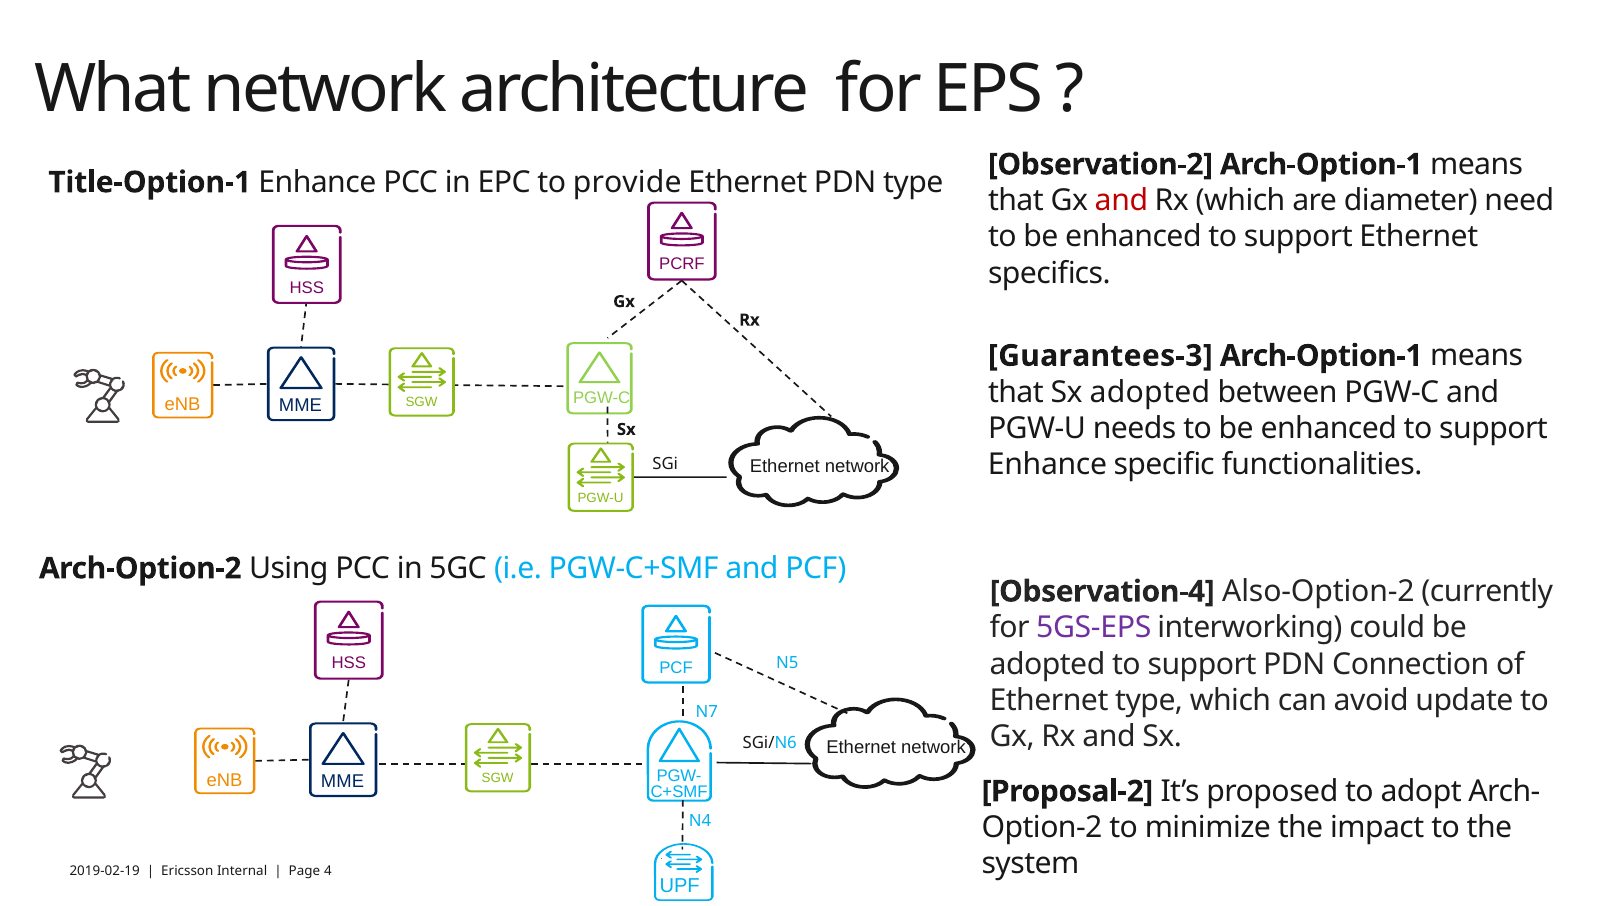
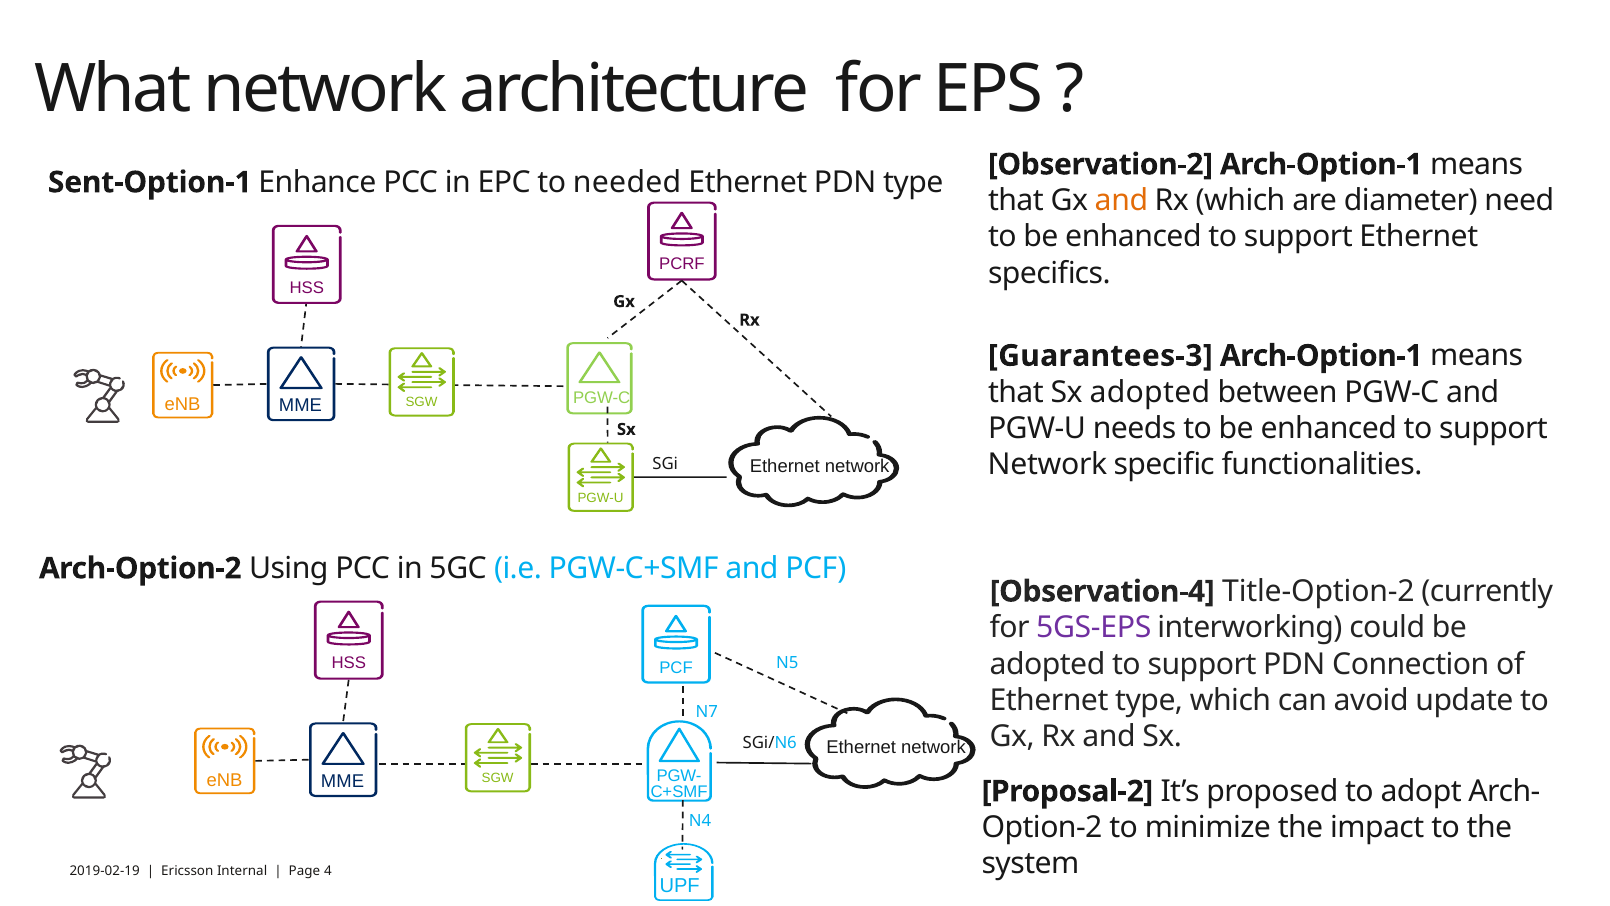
Title-Option-1: Title-Option-1 -> Sent-Option-1 (150, 182)
provide: provide -> needed (627, 182)
and colour: red -> orange (1121, 201)
Enhance: Enhance -> Network (1048, 464)
Also-Option-2: Also-Option-2 -> Title-Option-2 (1318, 591)
